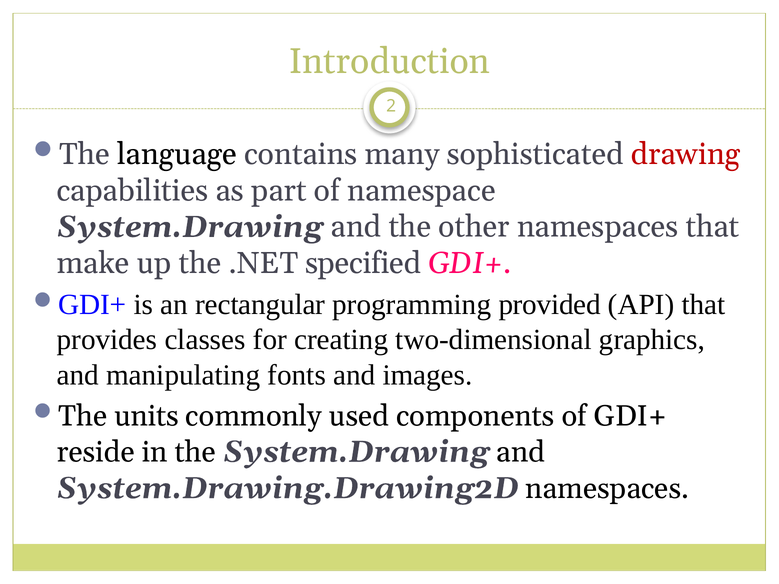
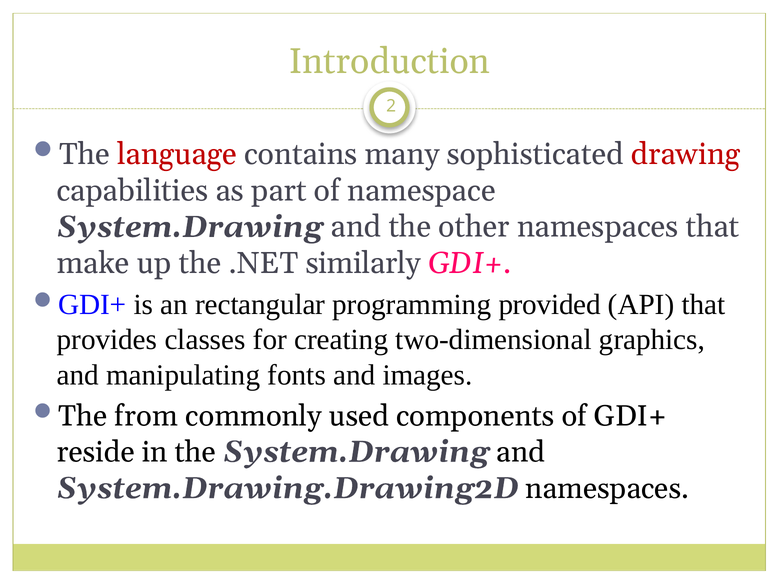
language colour: black -> red (177, 154)
specified: specified -> similarly (363, 263)
units: units -> from (146, 416)
